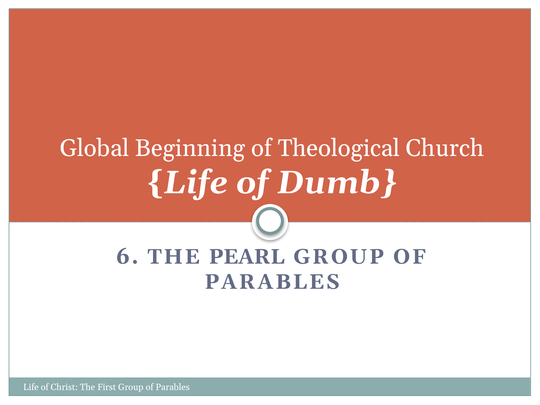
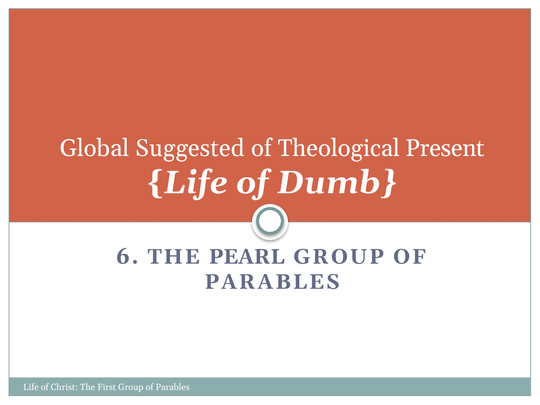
Beginning: Beginning -> Suggested (190, 148)
Church: Church -> Present (445, 148)
